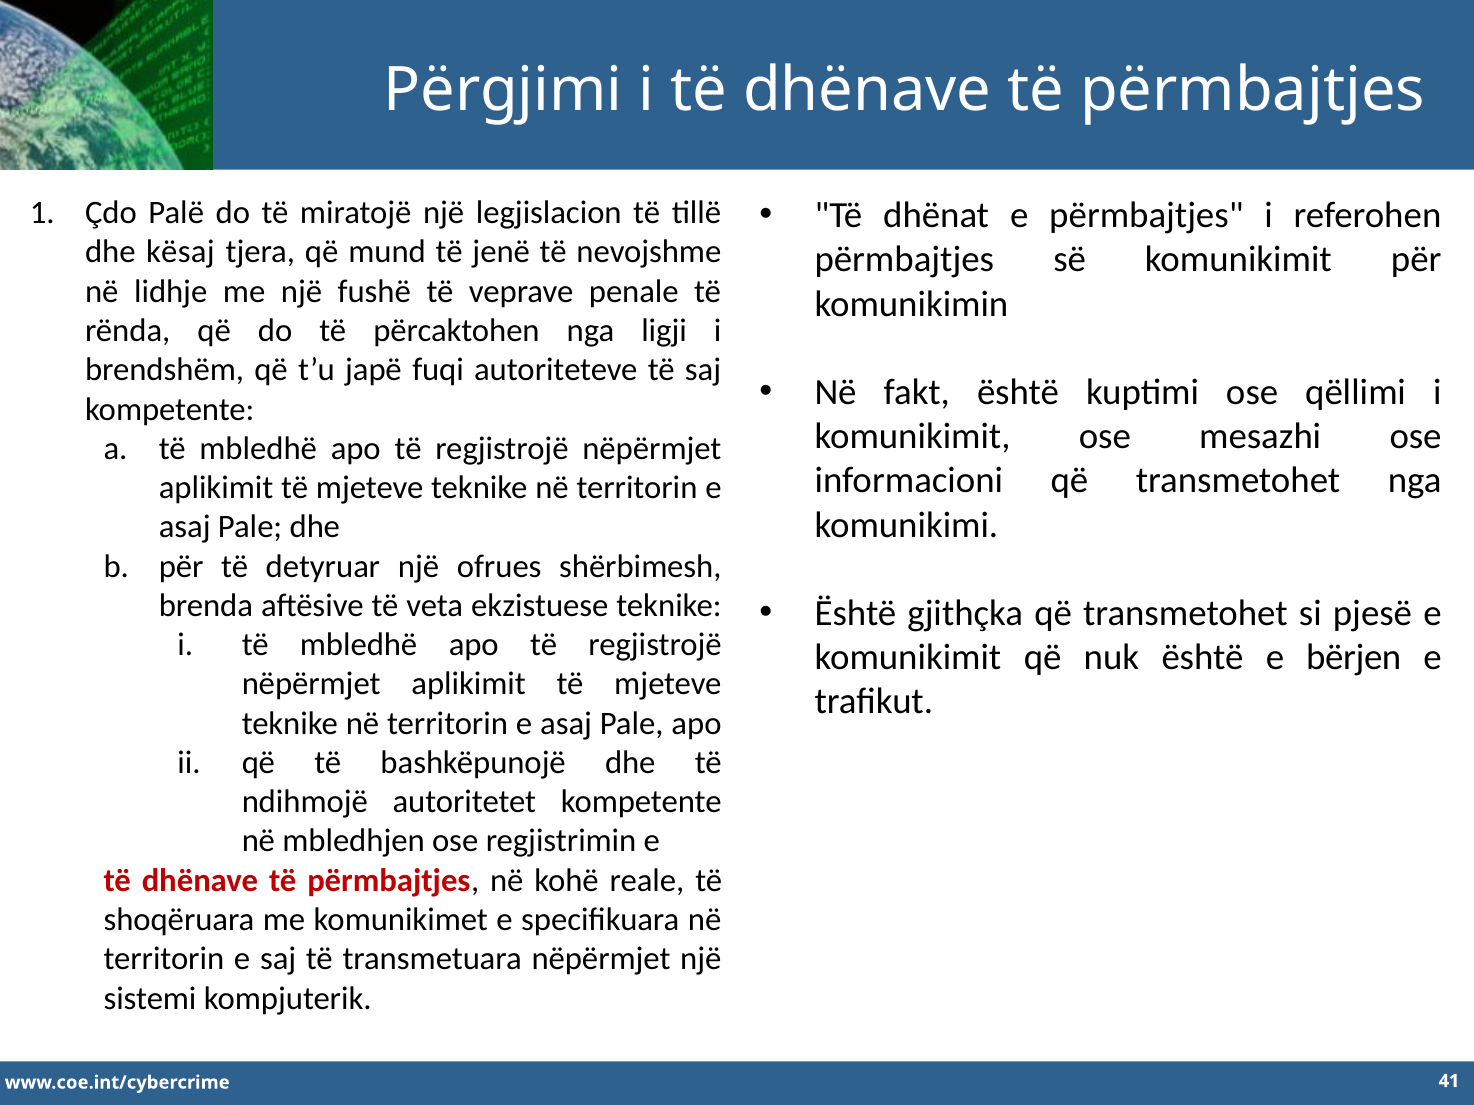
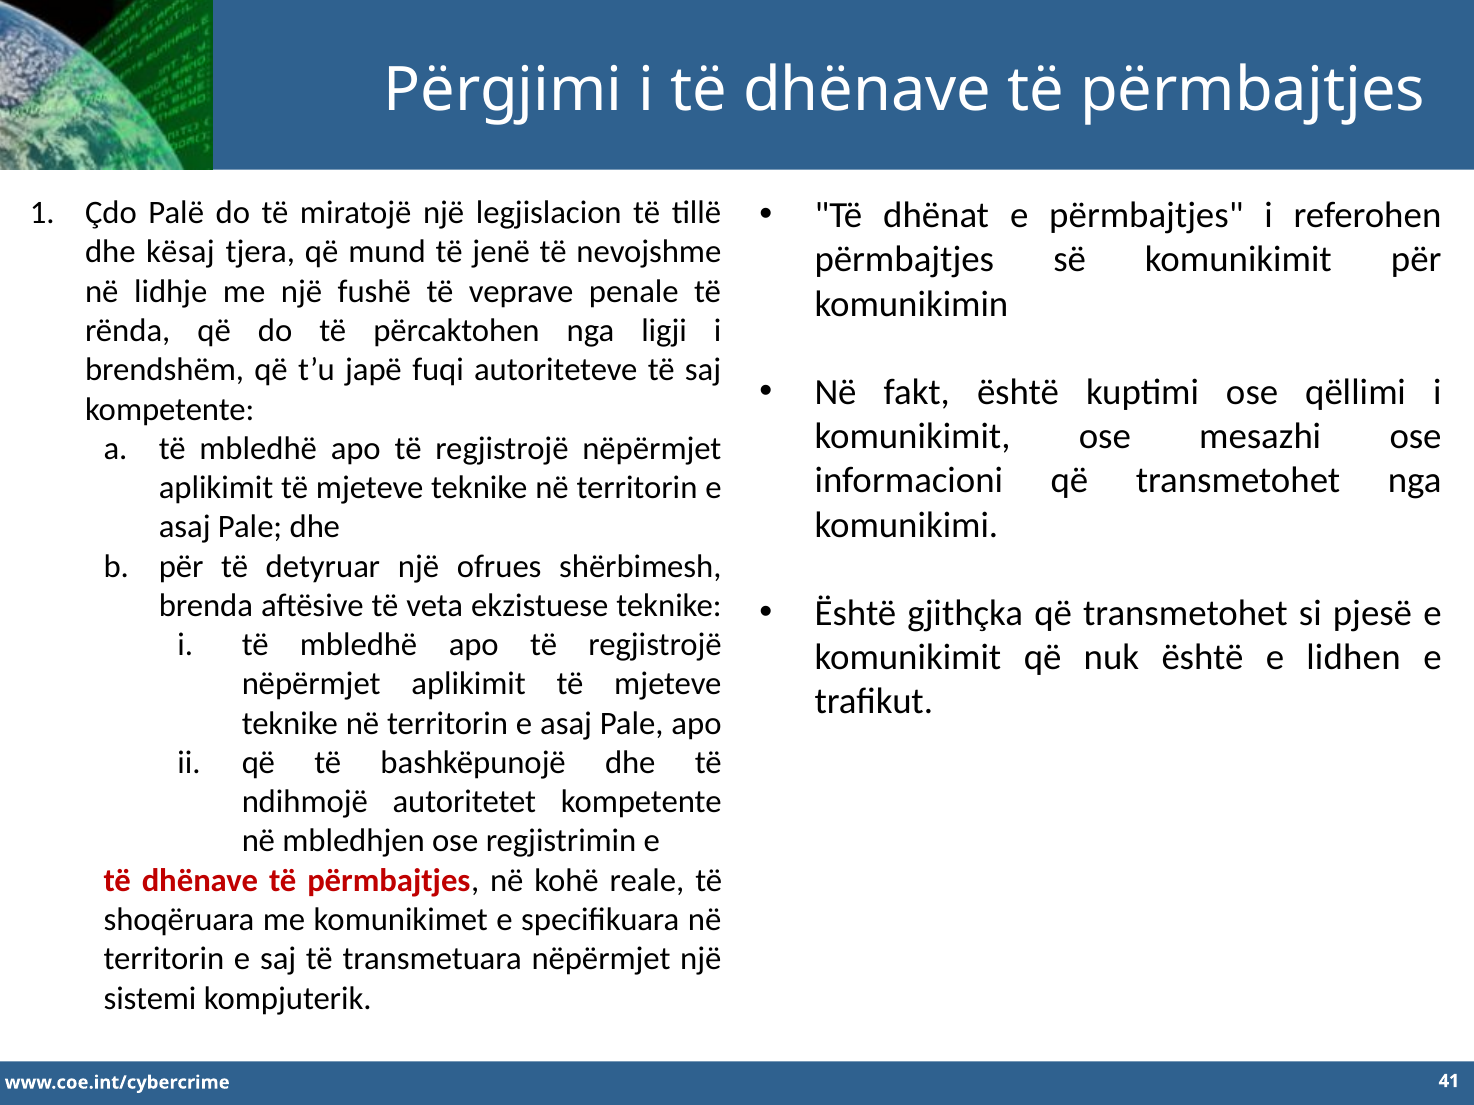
bërjen: bërjen -> lidhen (1353, 658)
